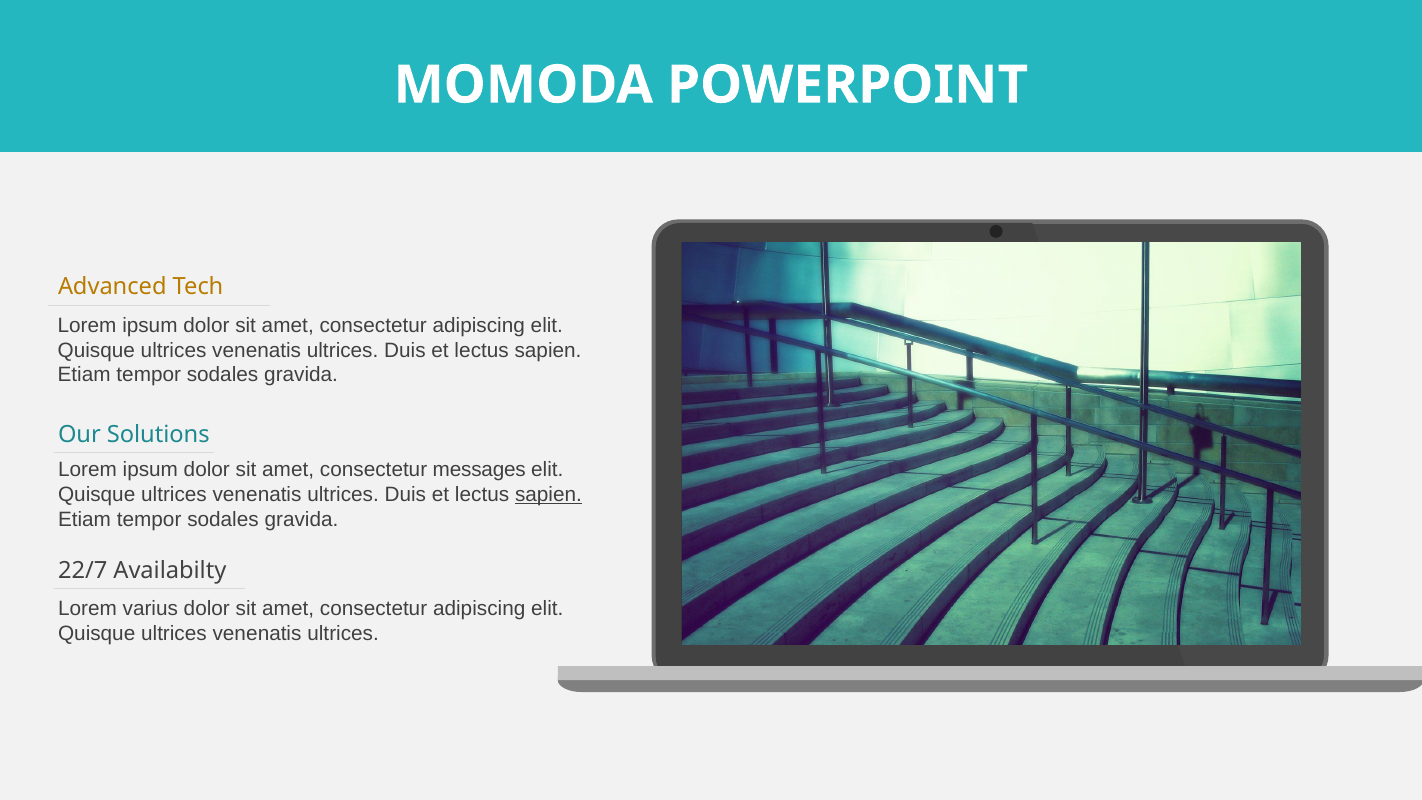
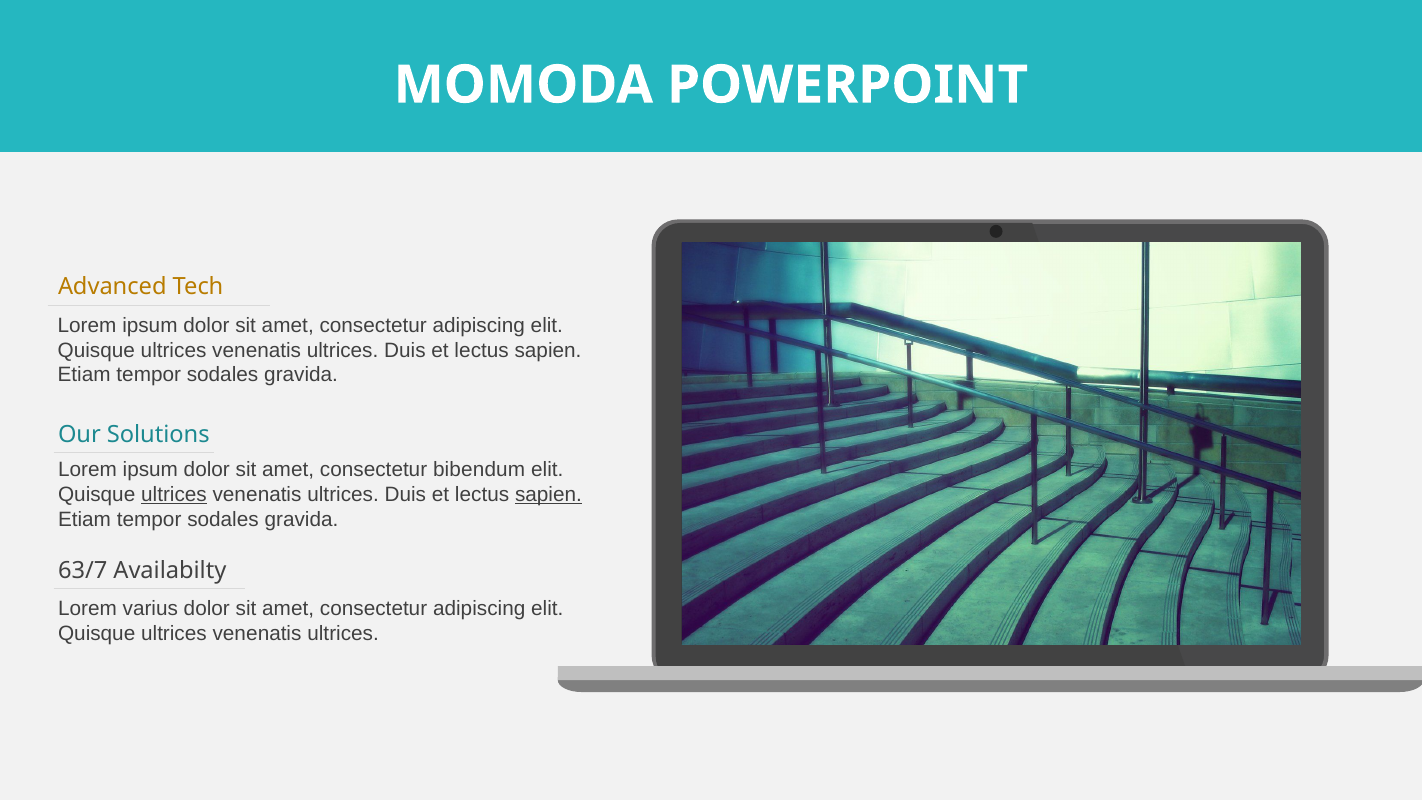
messages: messages -> bibendum (479, 470)
ultrices underline: none -> present (174, 495)
22/7: 22/7 -> 63/7 (83, 570)
